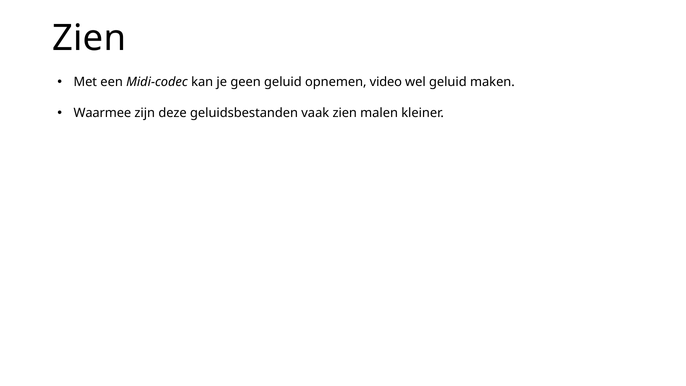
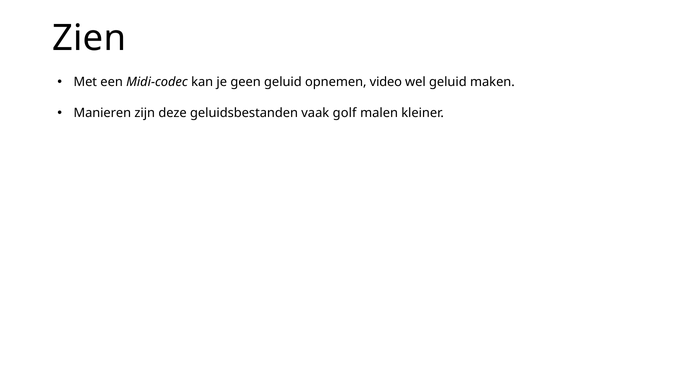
Waarmee: Waarmee -> Manieren (102, 113)
vaak zien: zien -> golf (345, 113)
